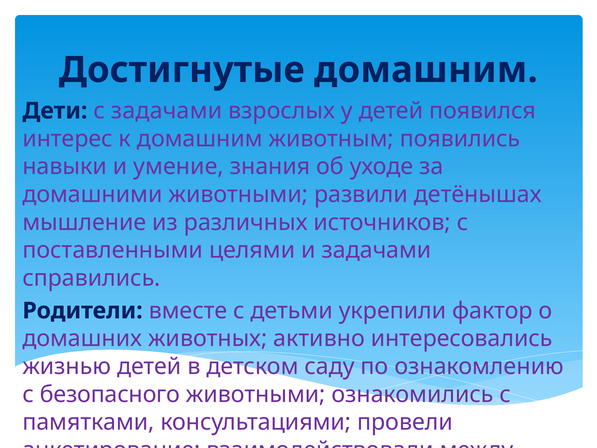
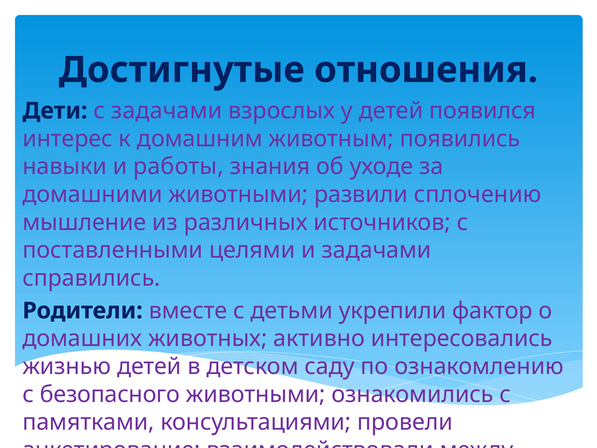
Достигнутые домашним: домашним -> отношения (426, 70)
умение: умение -> работы (178, 167)
детёнышах: детёнышах -> сплочению (478, 194)
